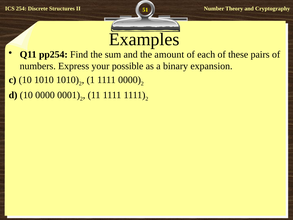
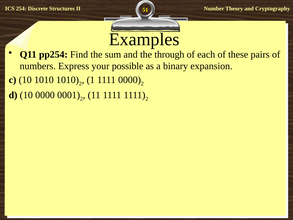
amount: amount -> through (169, 54)
